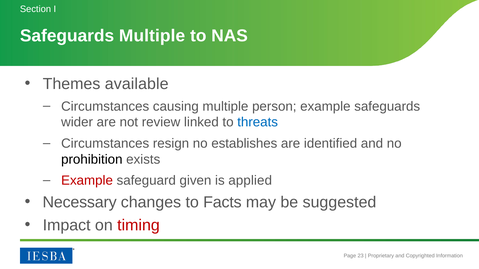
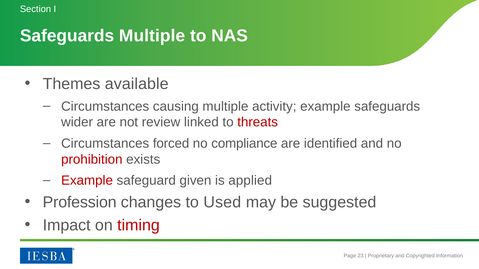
person: person -> activity (274, 106)
threats colour: blue -> red (258, 122)
resign: resign -> forced (171, 144)
establishes: establishes -> compliance (244, 144)
prohibition colour: black -> red (92, 160)
Necessary: Necessary -> Profession (80, 202)
Facts: Facts -> Used (222, 202)
